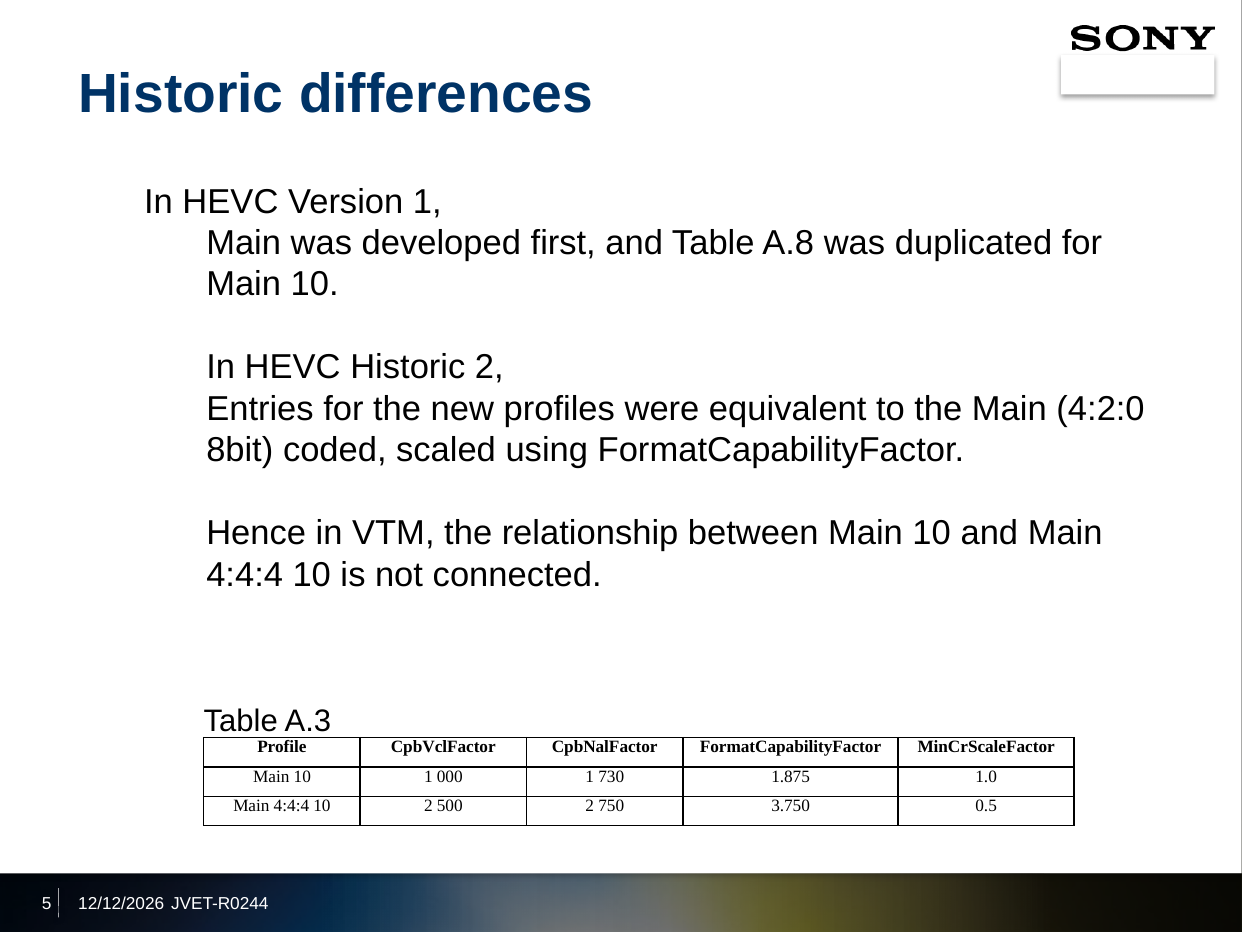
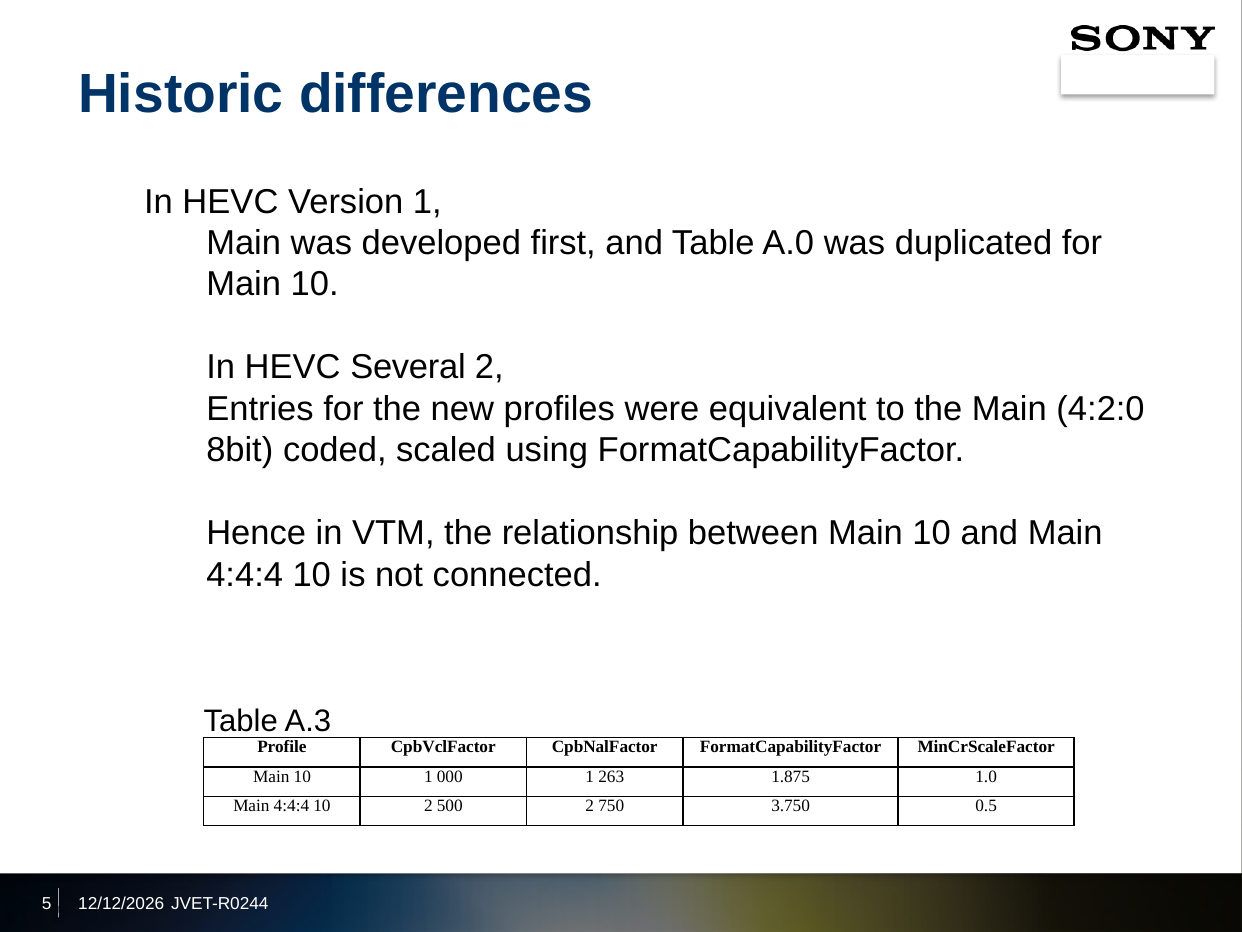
A.8: A.8 -> A.0 (788, 243)
HEVC Historic: Historic -> Several (408, 367)
730: 730 -> 263 (611, 776)
